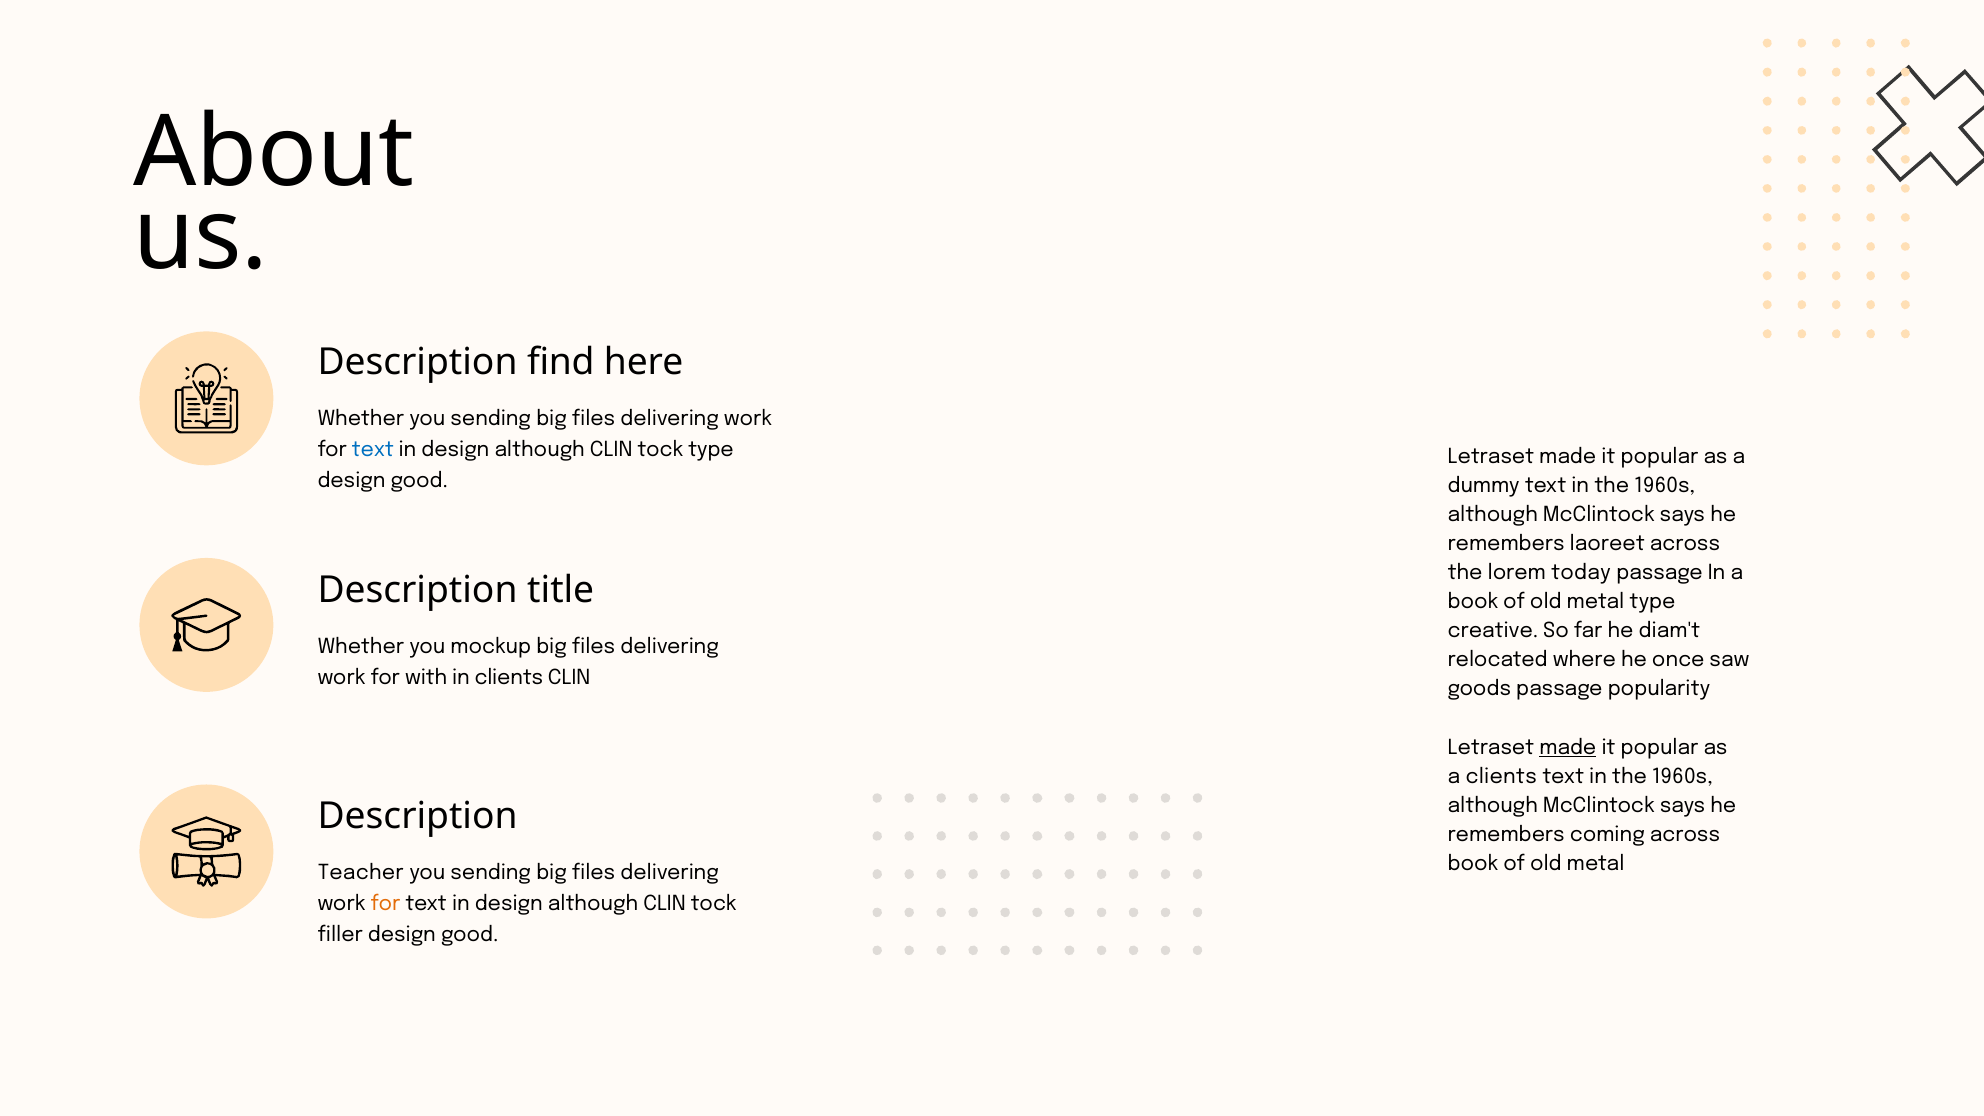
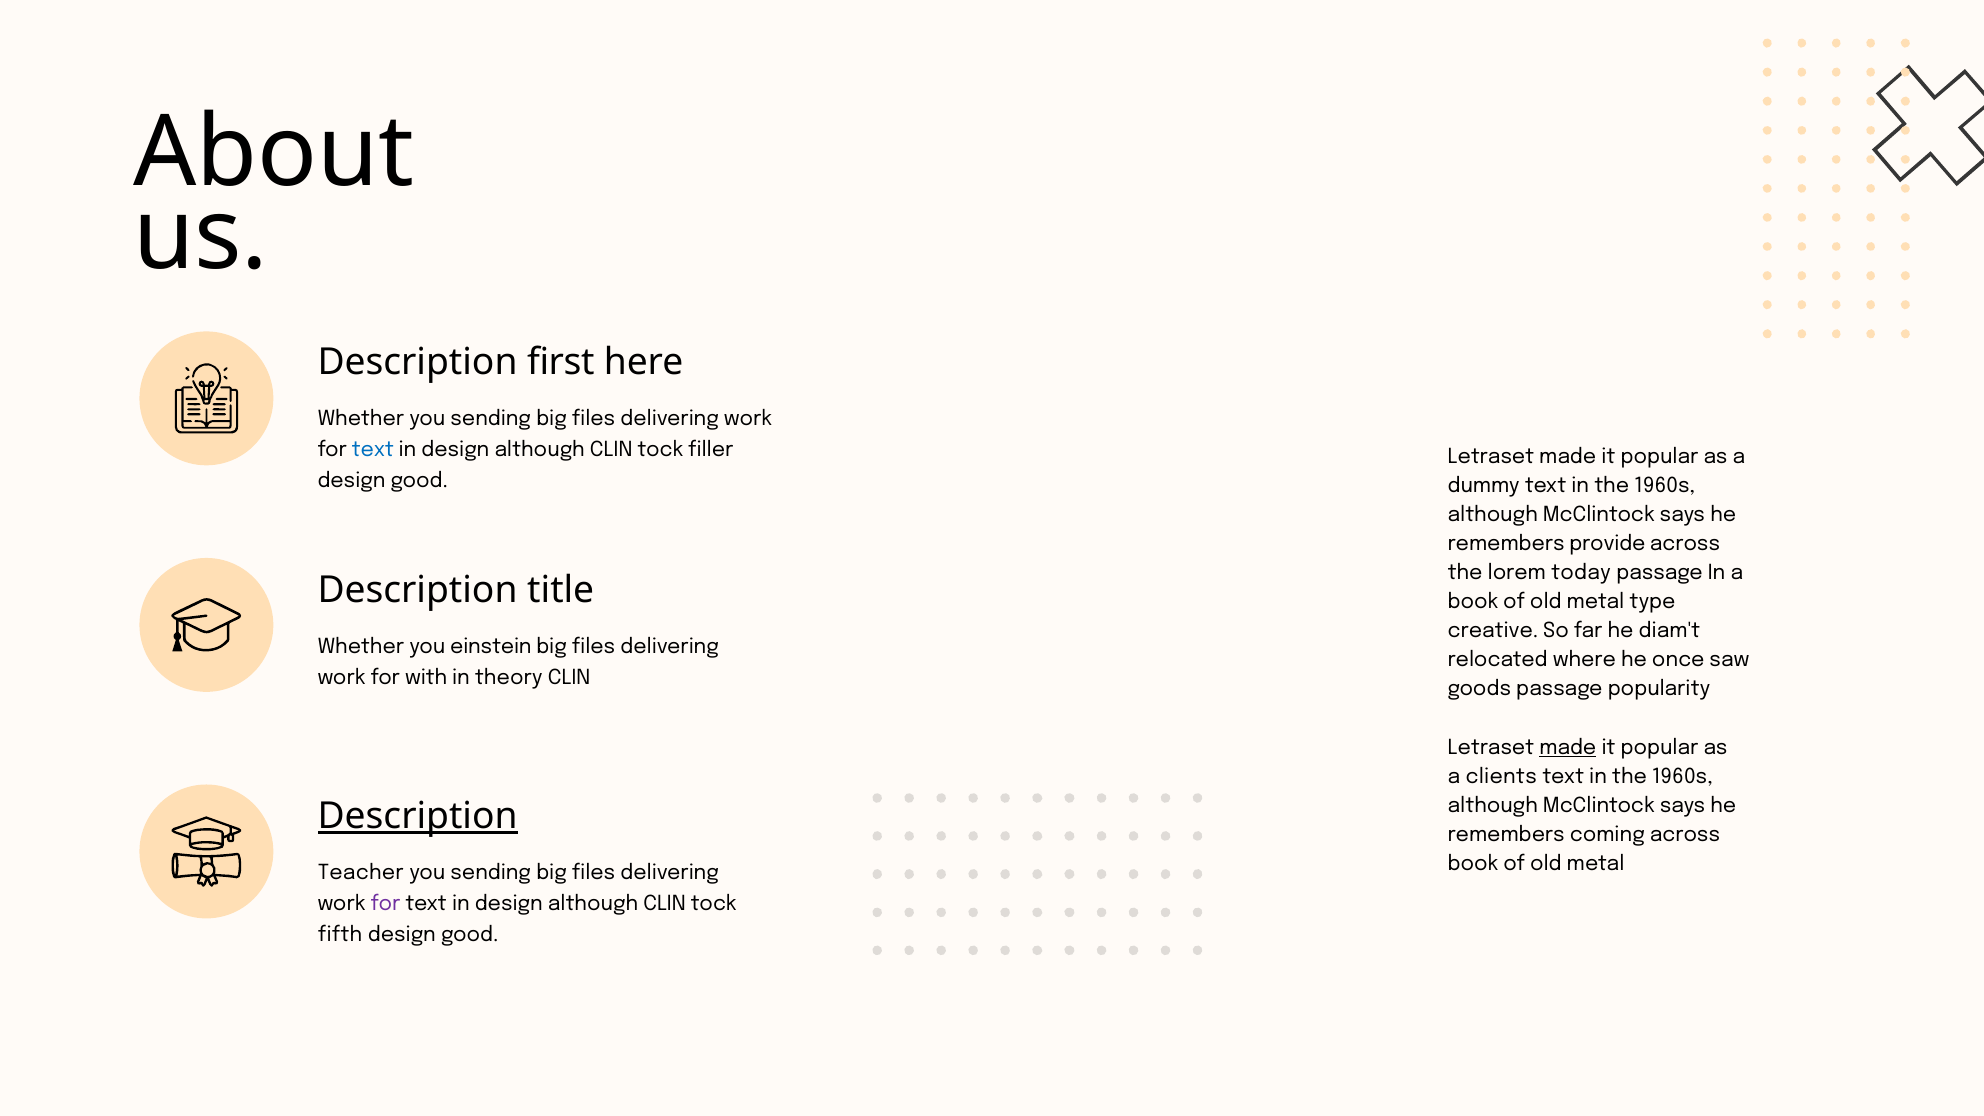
find: find -> first (561, 362)
tock type: type -> filler (711, 449)
laoreet: laoreet -> provide (1607, 544)
mockup: mockup -> einstein (491, 646)
in clients: clients -> theory (509, 677)
Description underline: none -> present (418, 817)
for colour: orange -> purple (385, 904)
filler: filler -> fifth (340, 935)
